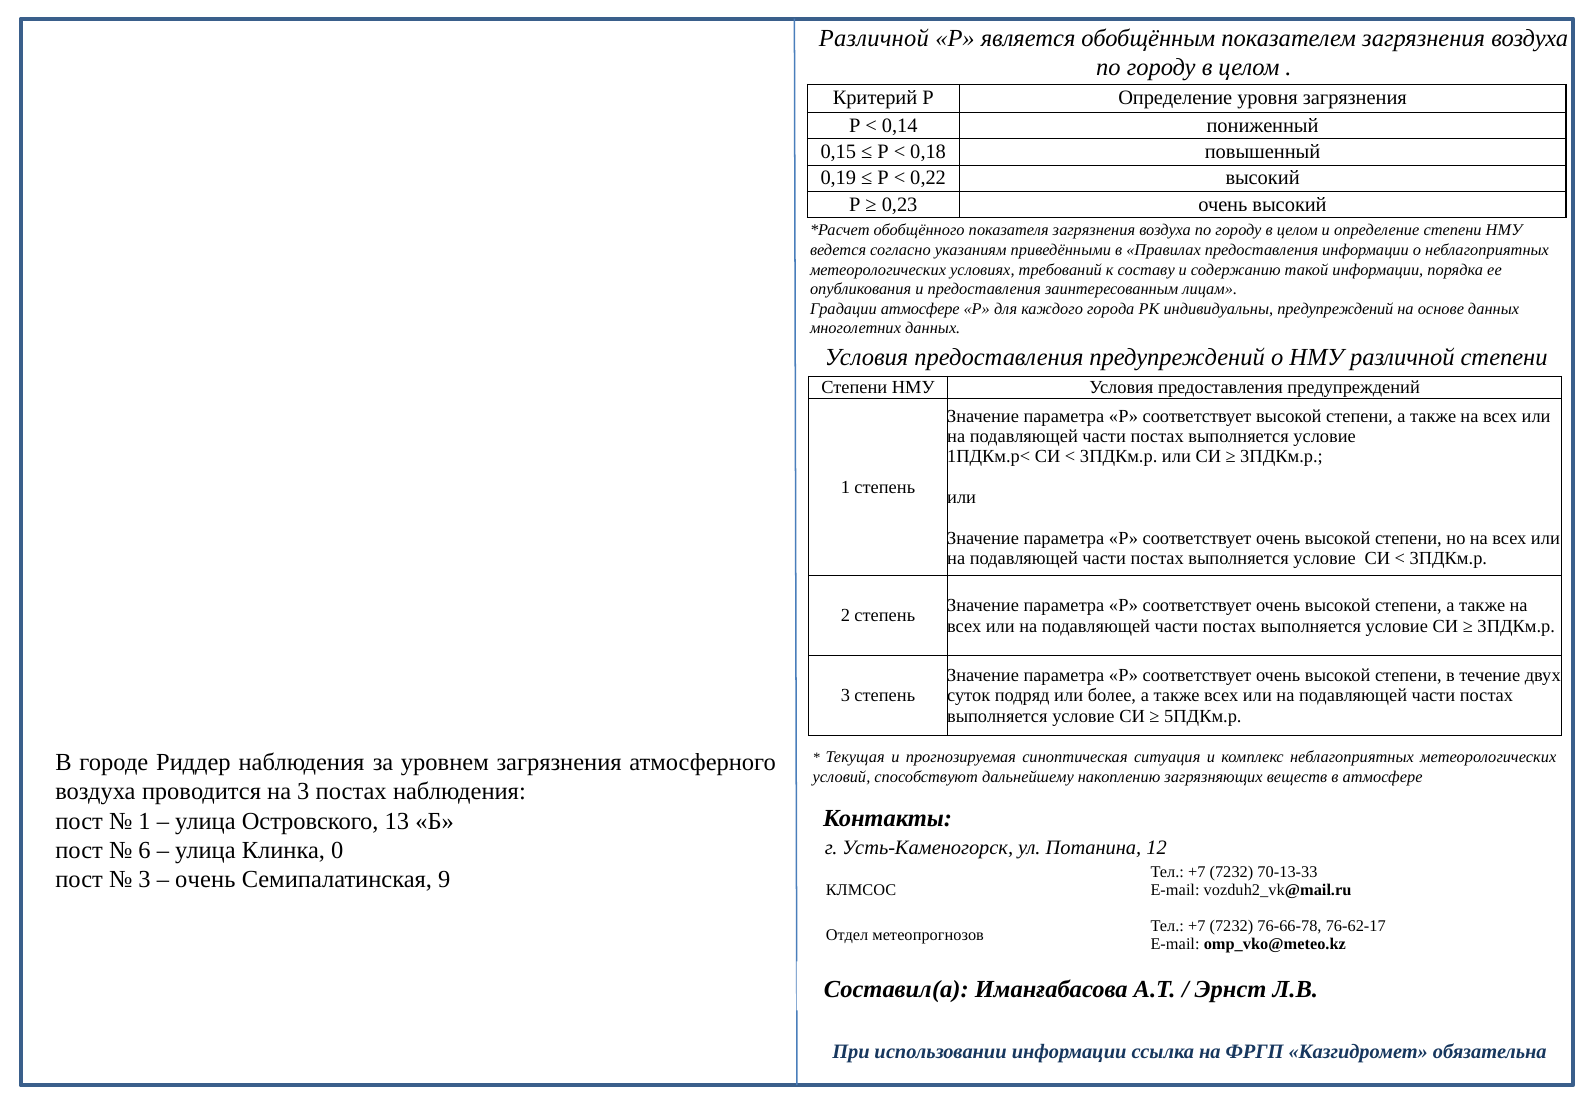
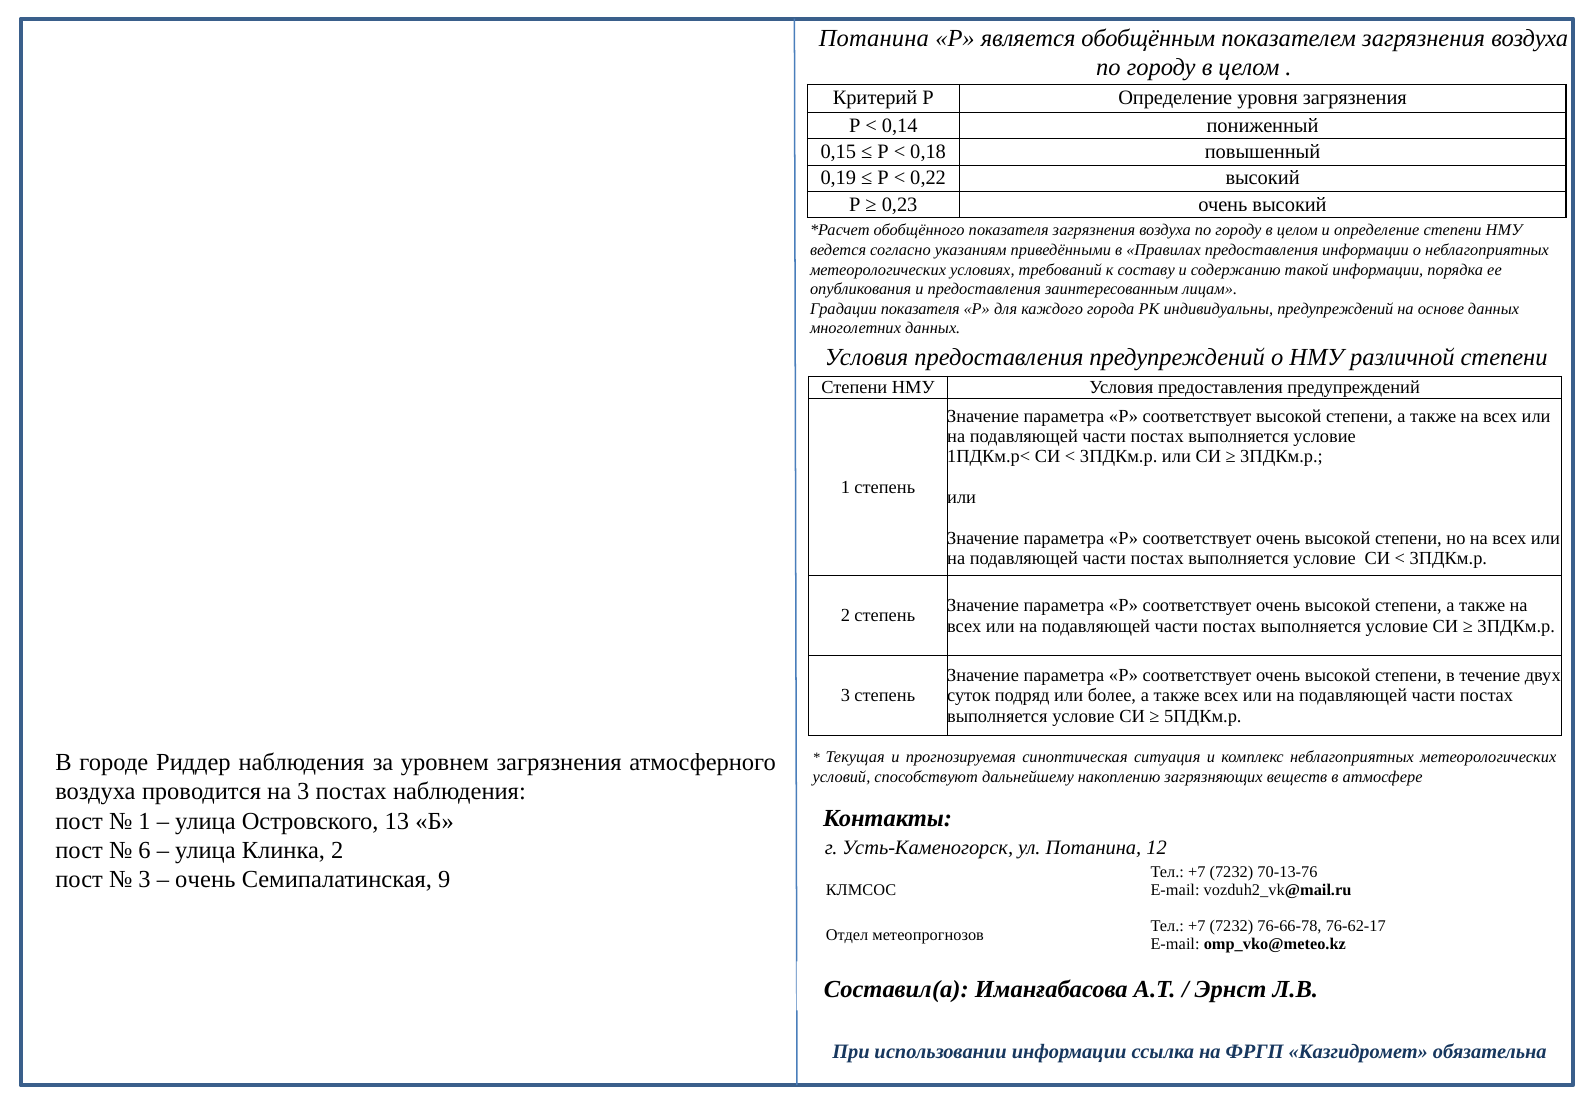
Различной: Различной -> Потанина (874, 38)
Градации атмосфере: атмосфере -> показателя (920, 309)
Клинка 0: 0 -> 2 (337, 850)
70-13-33: 70-13-33 -> 70-13-76 (1287, 871)
